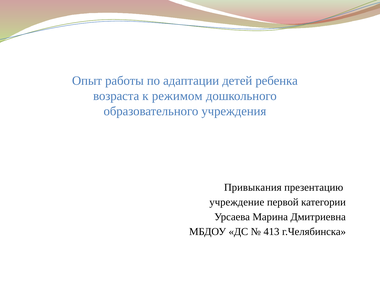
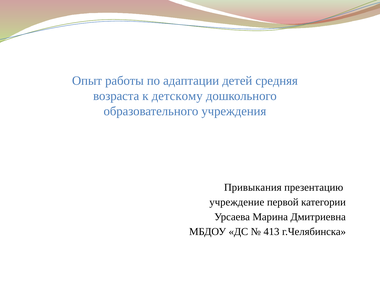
ребенка: ребенка -> средняя (277, 81)
режимом: режимом -> детскому (177, 96)
